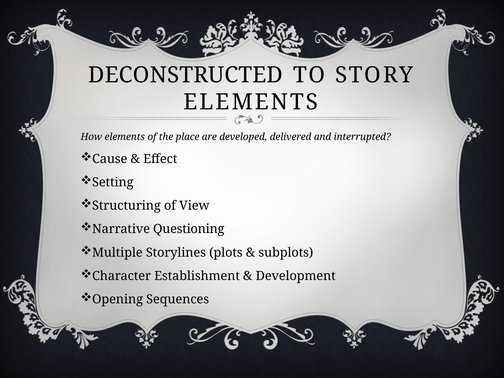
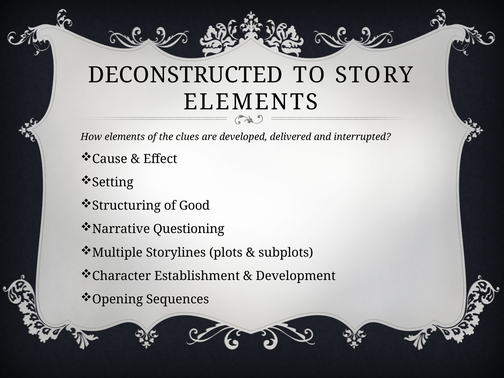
place: place -> clues (187, 137)
View: View -> Good (194, 206)
